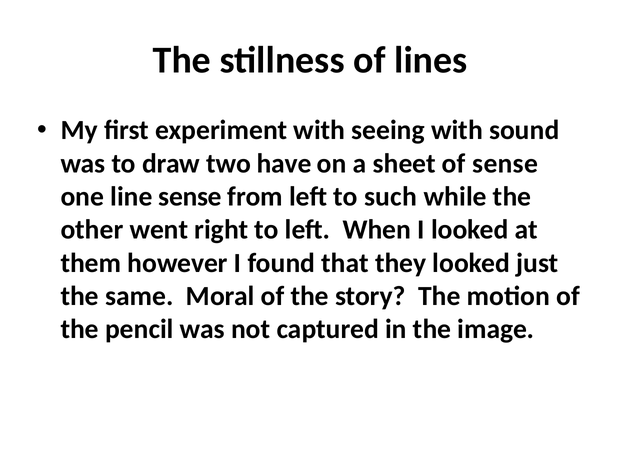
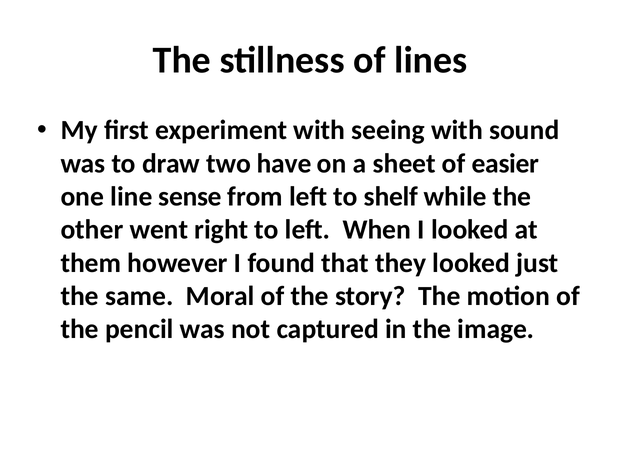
of sense: sense -> easier (505, 163)
such: such -> shelf (391, 197)
